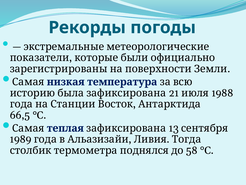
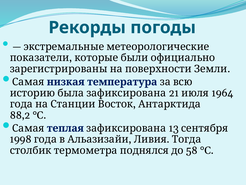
1988: 1988 -> 1964 (222, 93)
66,5: 66,5 -> 88,2 (20, 115)
1989: 1989 -> 1998 (21, 139)
